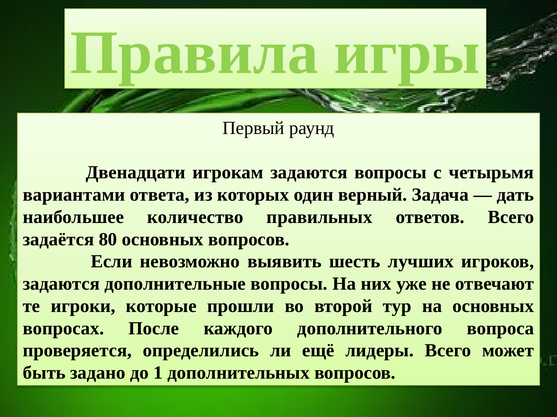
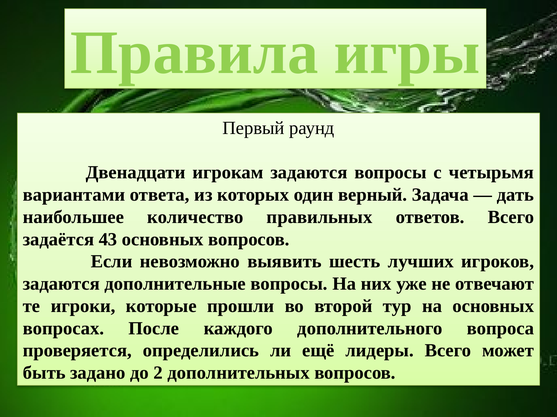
80: 80 -> 43 (108, 240)
1: 1 -> 2 (158, 373)
